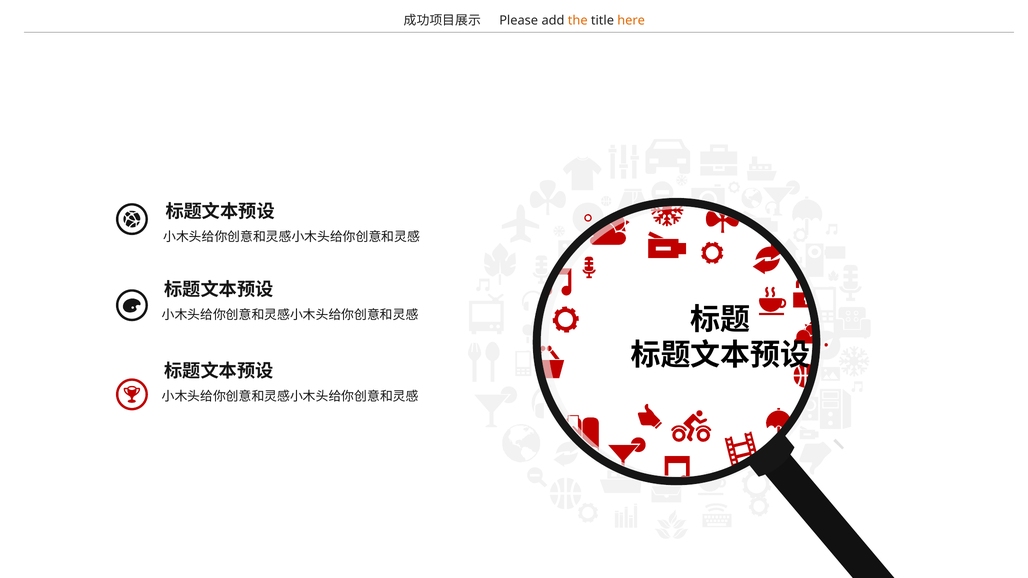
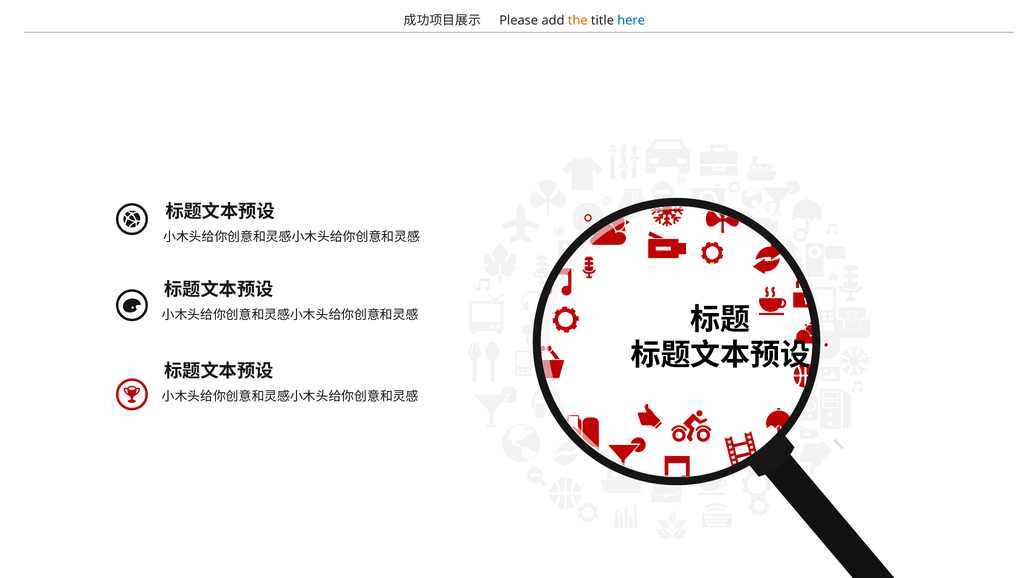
here colour: orange -> blue (631, 21)
